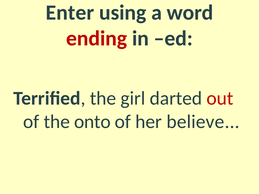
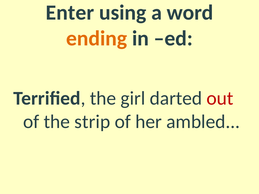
ending colour: red -> orange (97, 38)
onto: onto -> strip (92, 122)
believe: believe -> ambled (203, 122)
